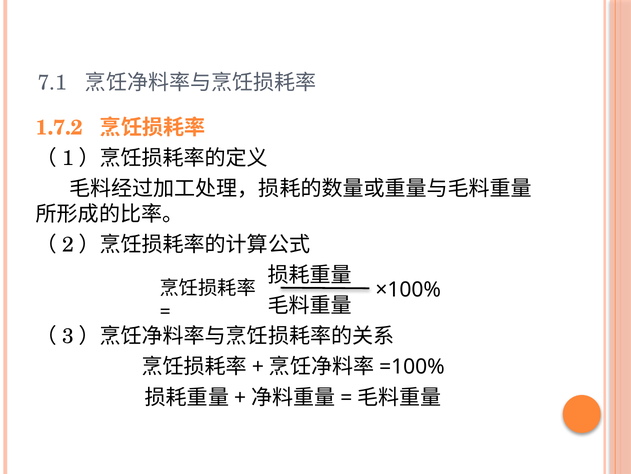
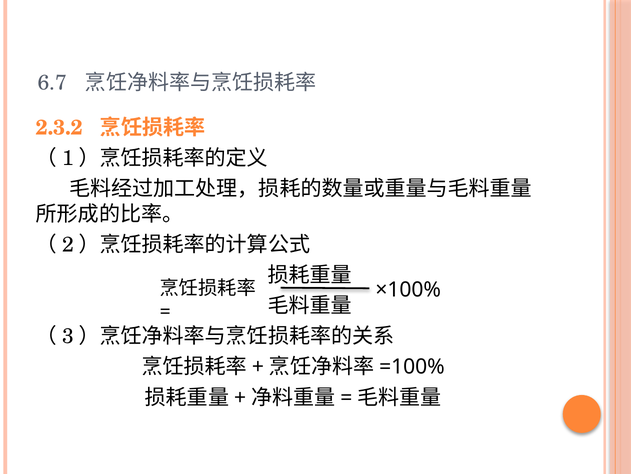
7.1: 7.1 -> 6.7 (52, 82)
1.7.2: 1.7.2 -> 2.3.2 (59, 128)
